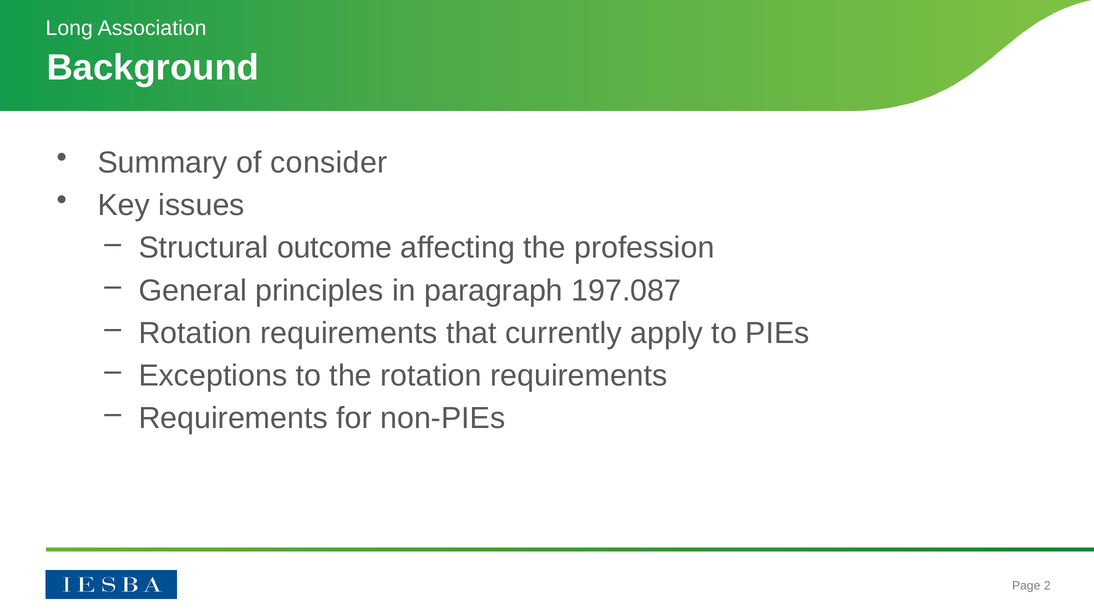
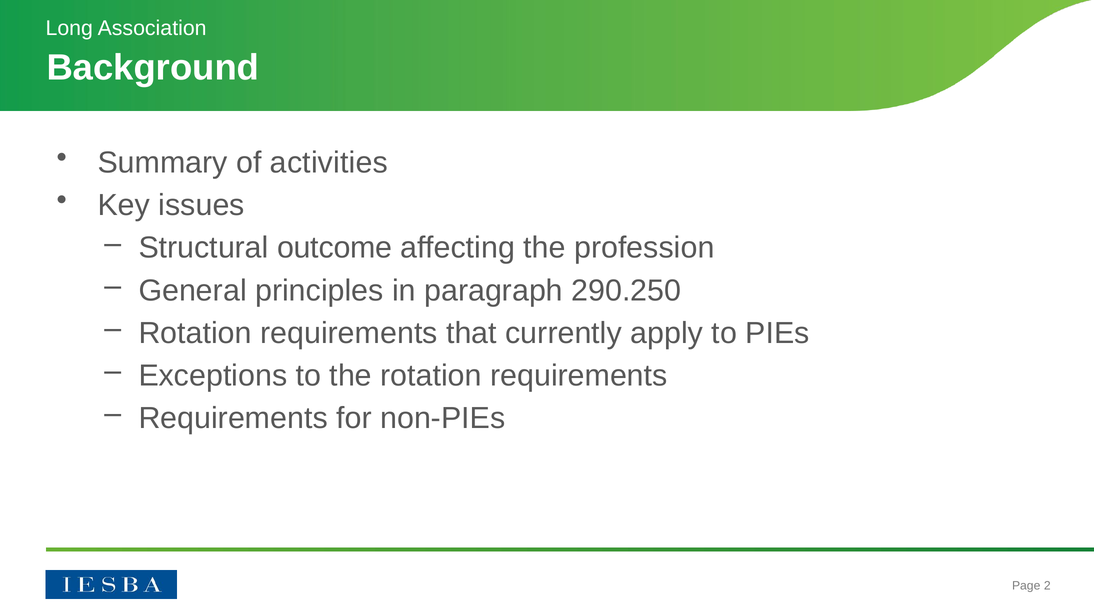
consider: consider -> activities (329, 163)
197.087: 197.087 -> 290.250 (626, 290)
